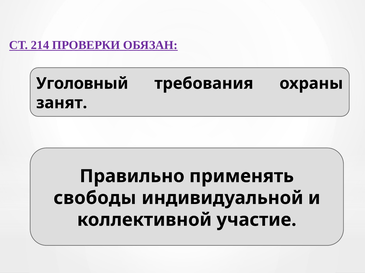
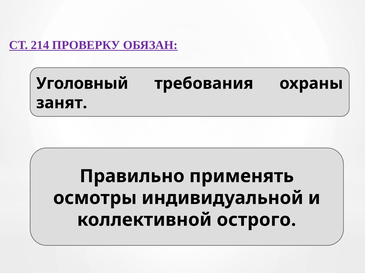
ПРОВЕРКИ: ПРОВЕРКИ -> ПРОВЕРКУ (86, 45)
свободы: свободы -> осмотры (95, 199)
участие: участие -> острого (256, 220)
